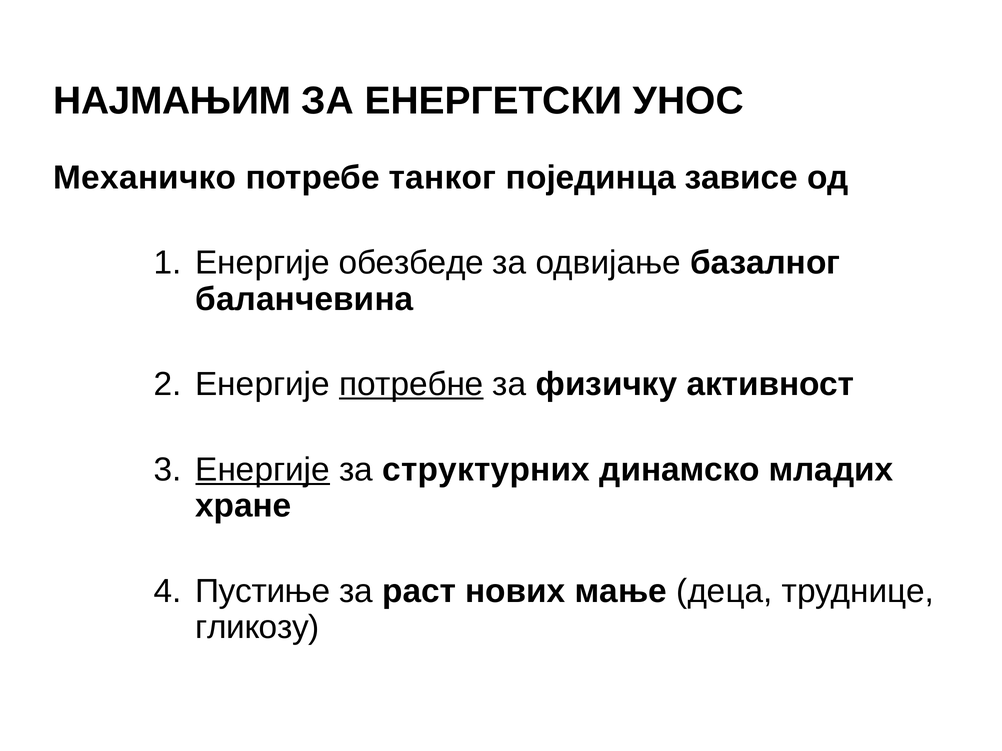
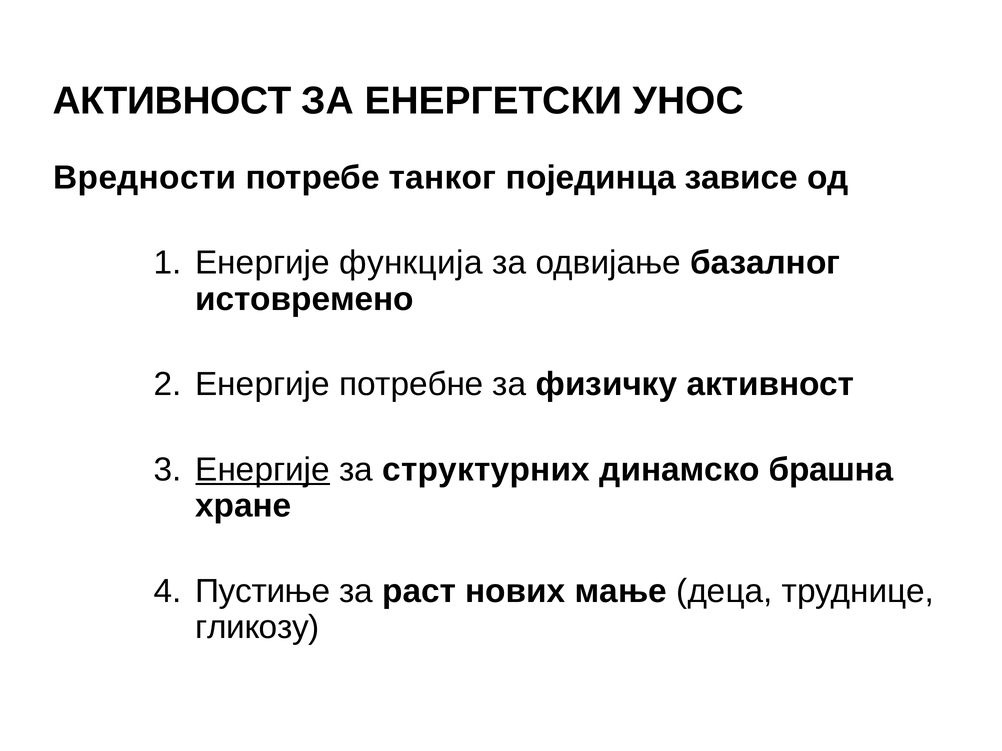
НАЈМАЊИМ: НАЈМАЊИМ -> АКТИВНОСТ (172, 101)
Механичко: Механичко -> Вредности (145, 178)
обезбеде: обезбеде -> функција (411, 263)
баланчевина: баланчевина -> истовремено (304, 299)
потребне underline: present -> none (411, 385)
младих: младих -> брашна (831, 470)
